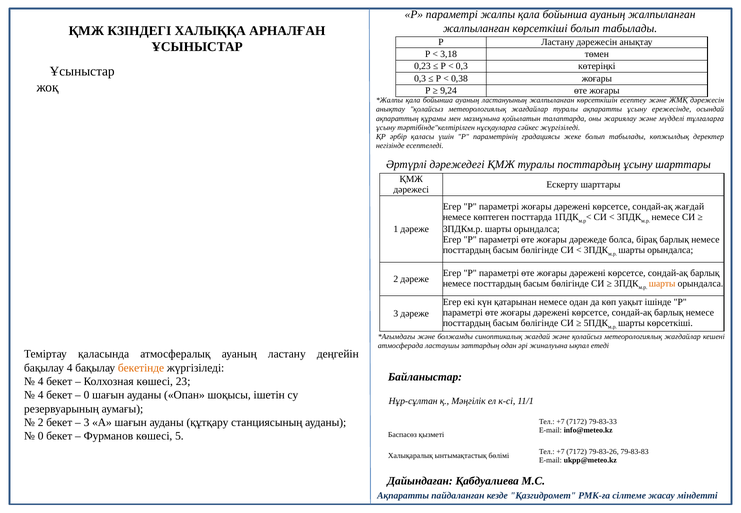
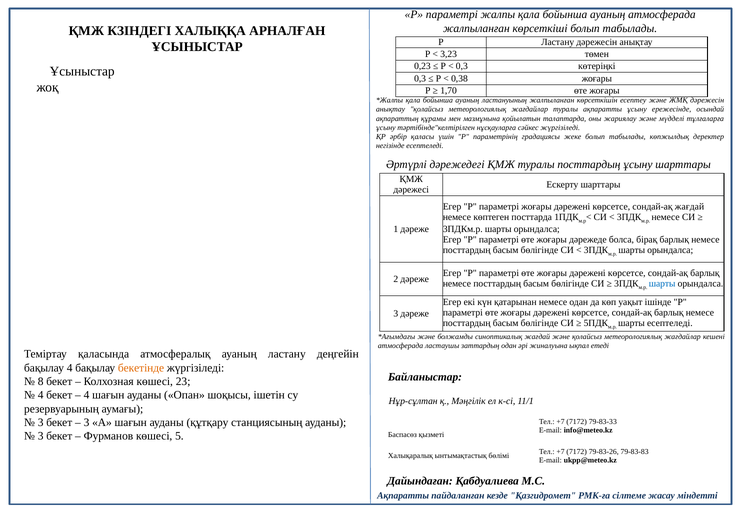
ауаның жалпыланған: жалпыланған -> атмосферада (662, 15)
3,18: 3,18 -> 3,23 (449, 54)
9,24: 9,24 -> 1,70 (449, 91)
шарты colour: orange -> blue (662, 283)
шарты көрсеткіші: көрсеткіші -> есептеледі (670, 323)
4: 4 -> 8 (41, 381)
0: 0 -> 4 (86, 395)
2: 2 -> 3 (41, 423)
0: 0 -> 3 (41, 436)
